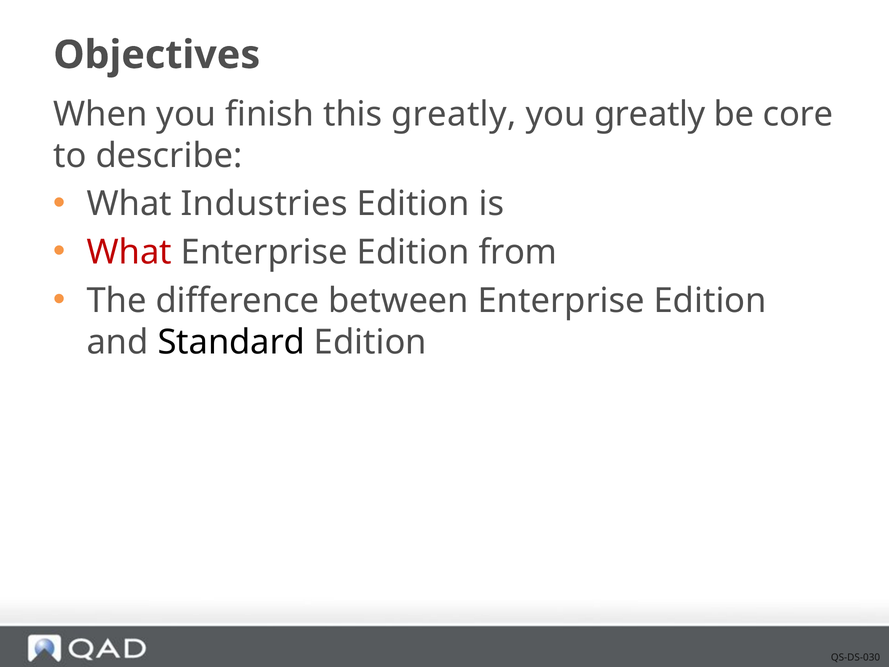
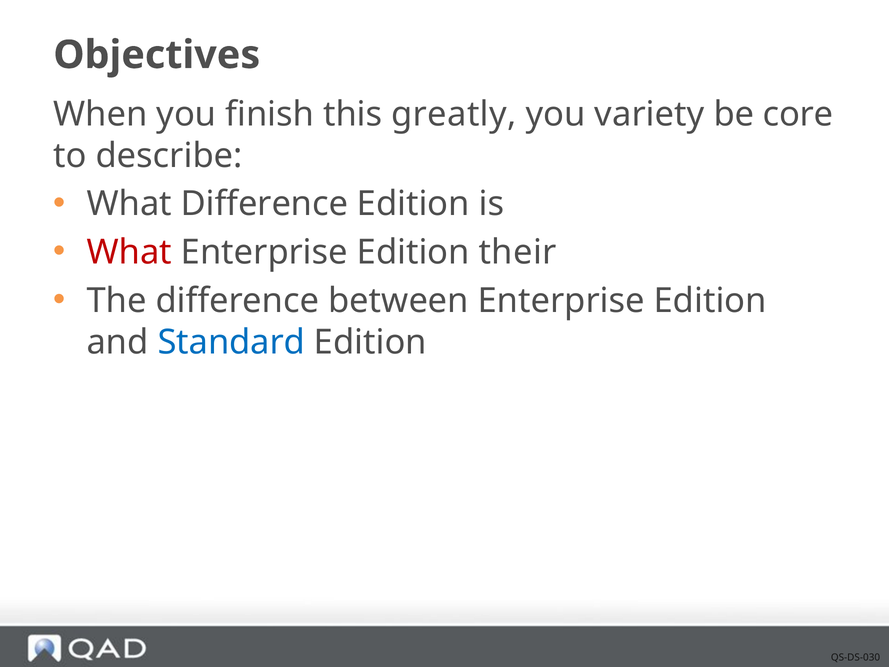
you greatly: greatly -> variety (650, 114)
What Industries: Industries -> Difference (264, 204)
from: from -> their (518, 252)
Standard colour: black -> blue (231, 342)
